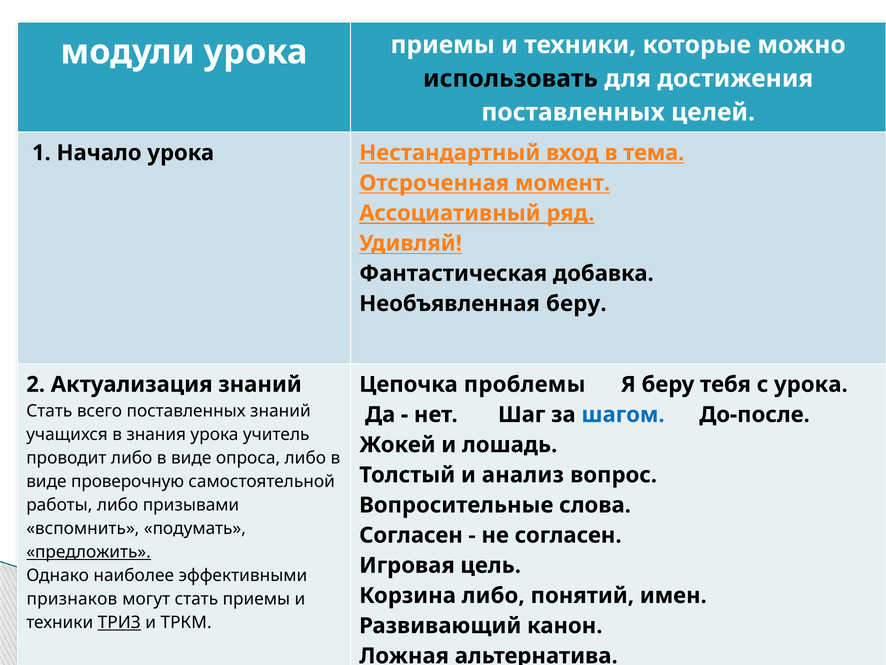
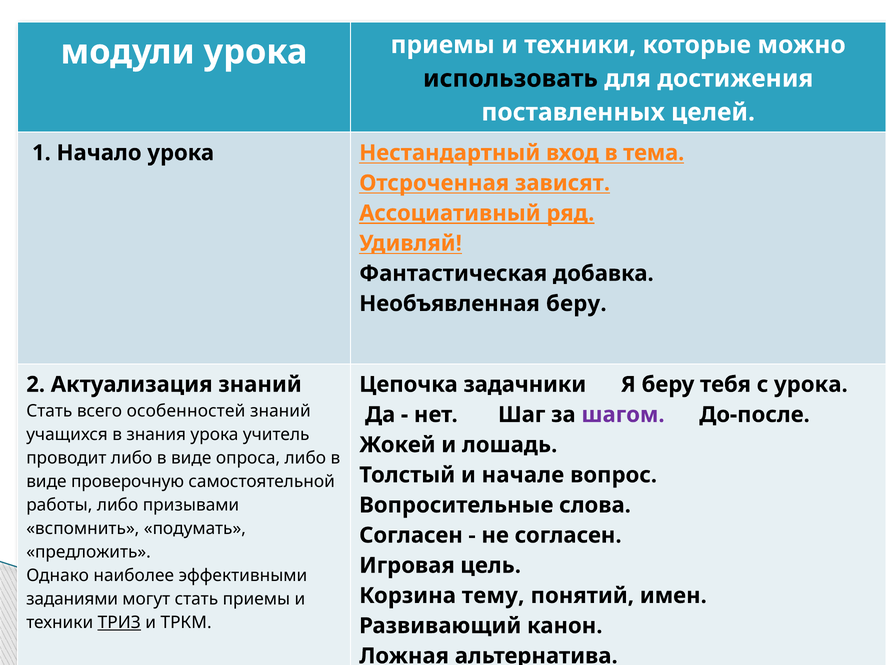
момент: момент -> зависят (562, 183)
проблемы: проблемы -> задачники (525, 384)
всего поставленных: поставленных -> особенностей (186, 411)
шагом colour: blue -> purple (623, 414)
анализ: анализ -> начале (523, 475)
предложить underline: present -> none (89, 552)
Корзина либо: либо -> тему (493, 595)
признаков: признаков -> заданиями (72, 599)
